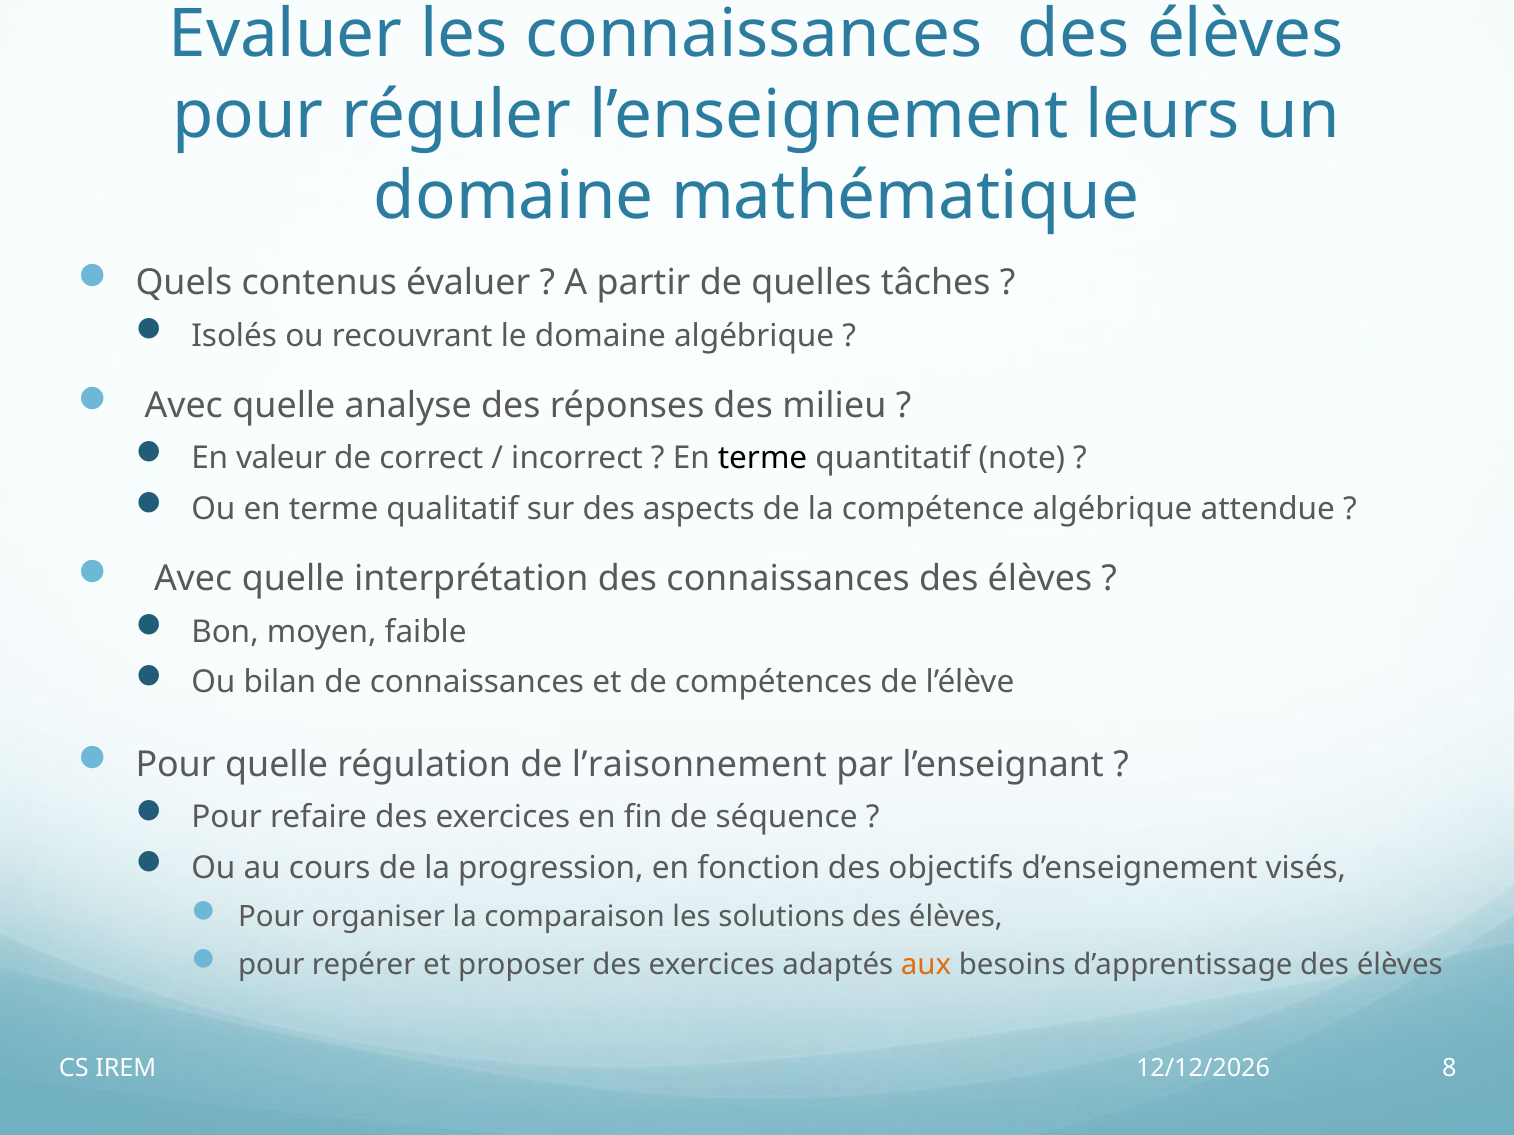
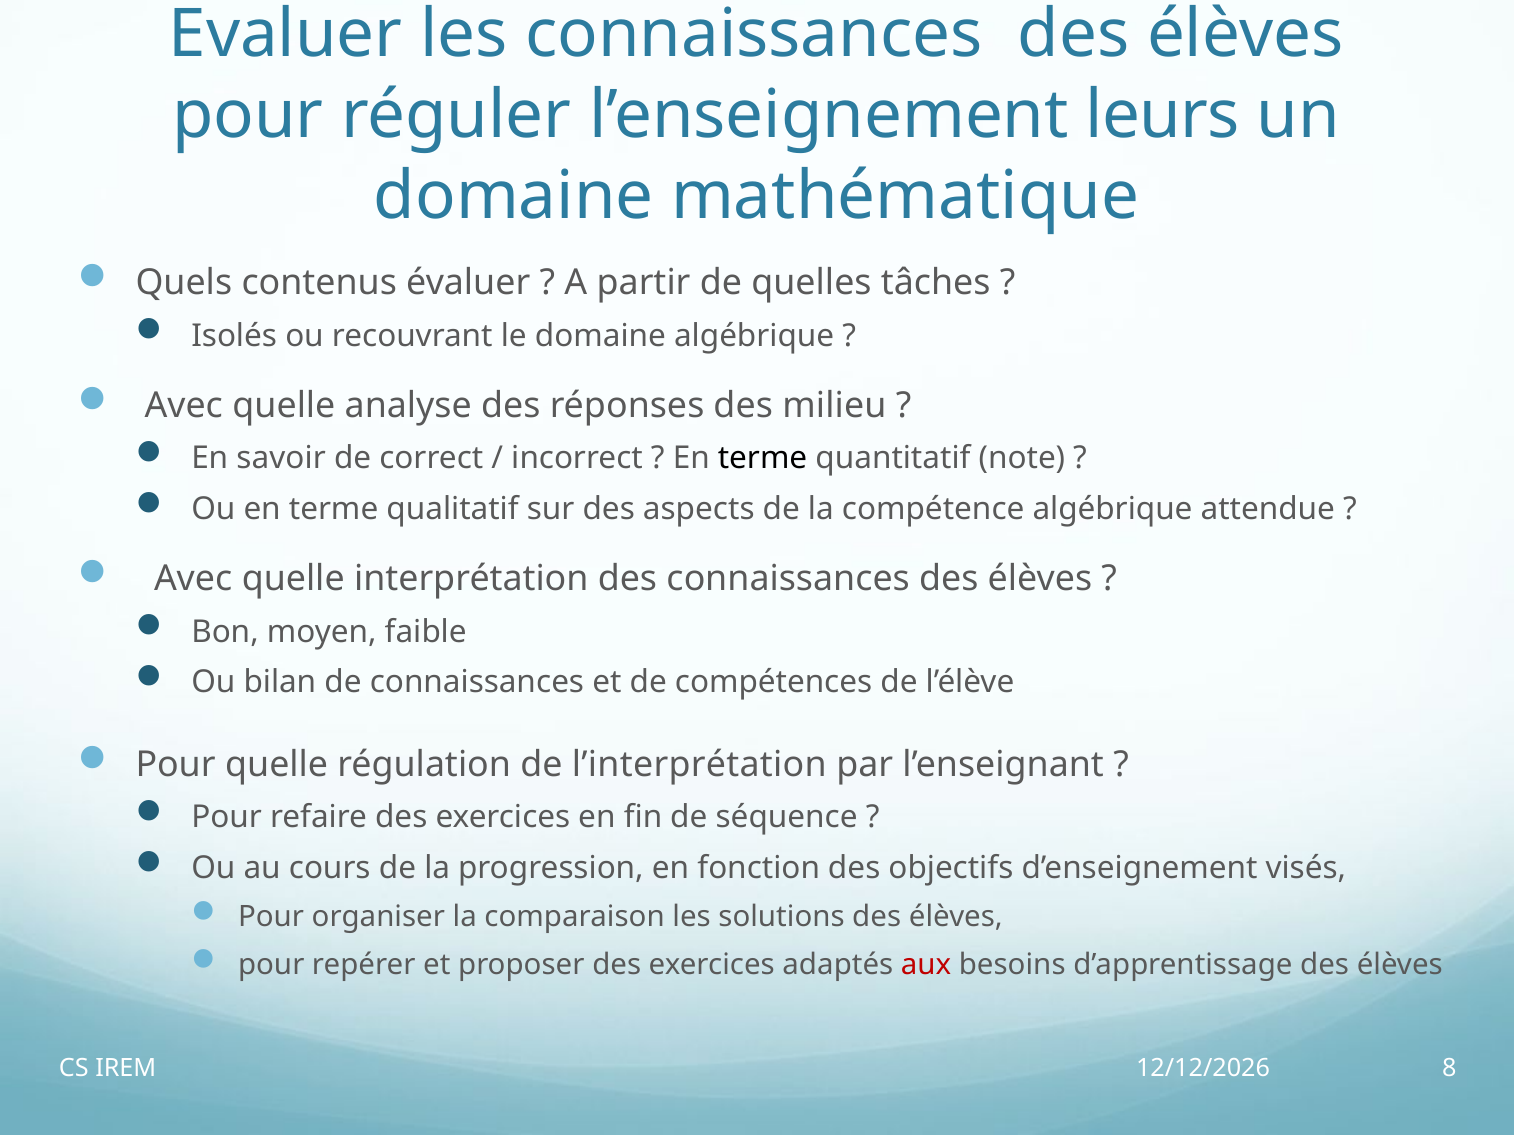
valeur: valeur -> savoir (281, 459)
l’raisonnement: l’raisonnement -> l’interprétation (699, 765)
aux colour: orange -> red (926, 966)
